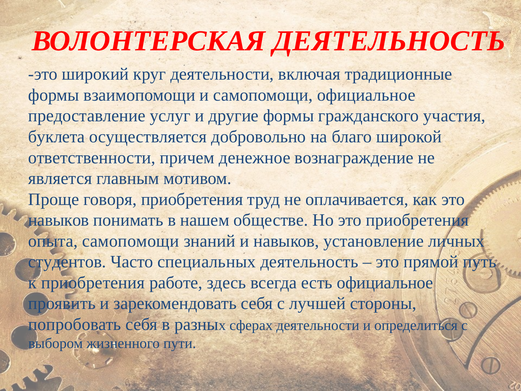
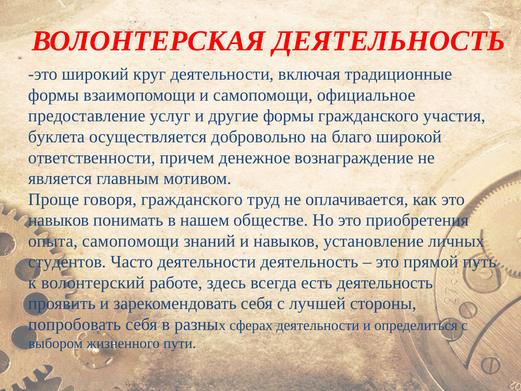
говоря приобретения: приобретения -> гражданского (192, 199)
Часто специальных: специальных -> деятельности (207, 262)
к приобретения: приобретения -> волонтерский (93, 283)
есть официальное: официальное -> деятельность (385, 283)
